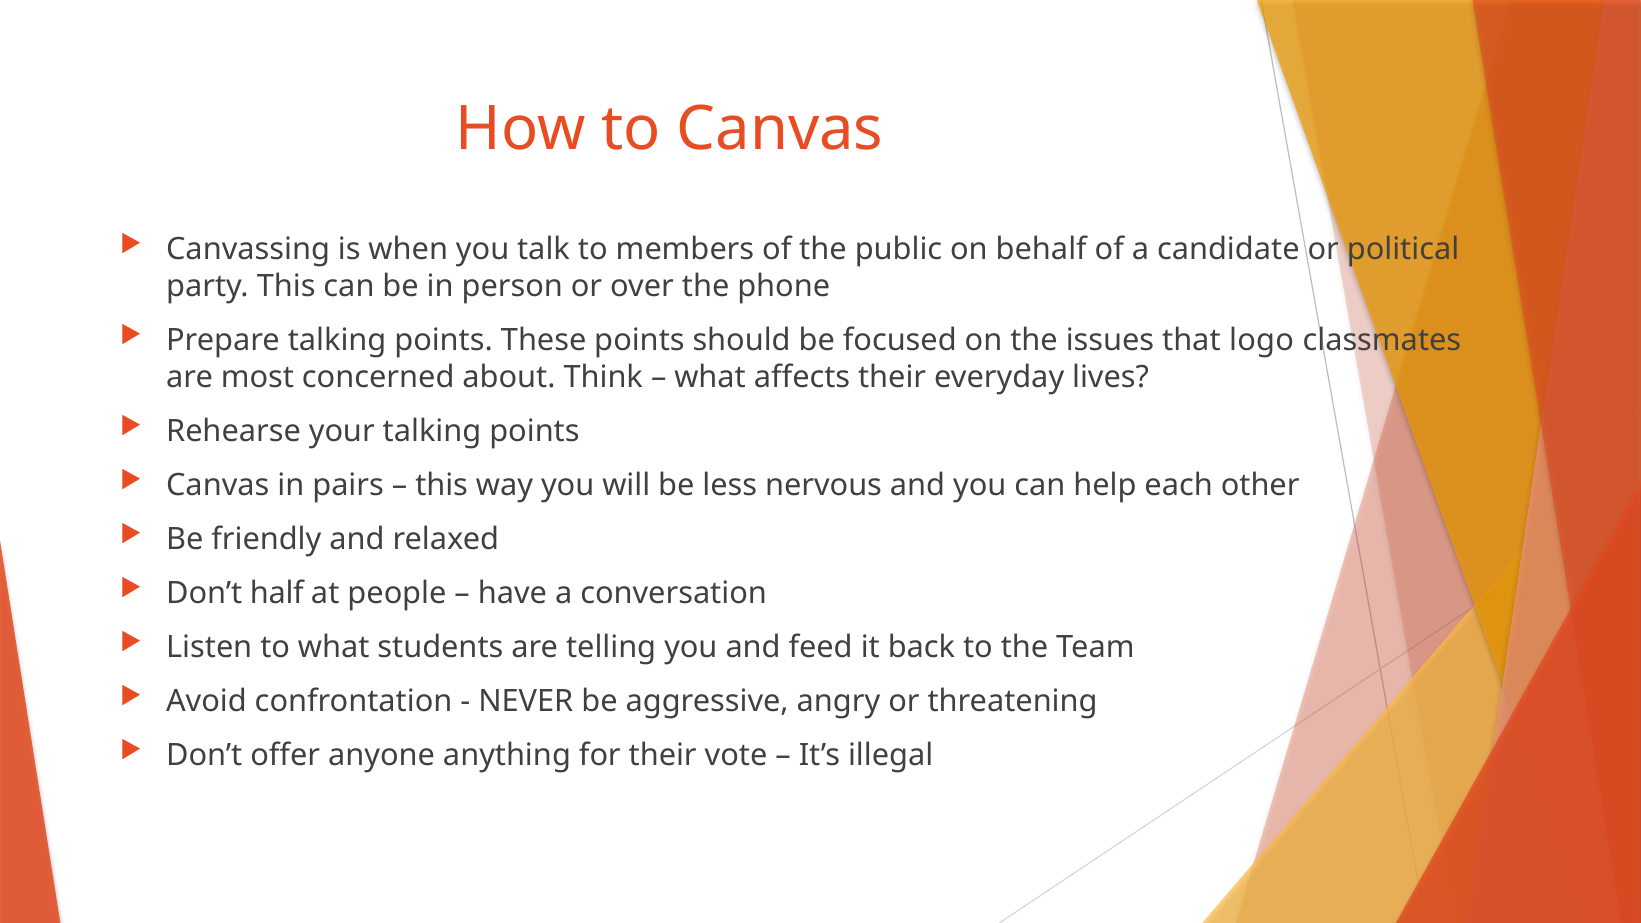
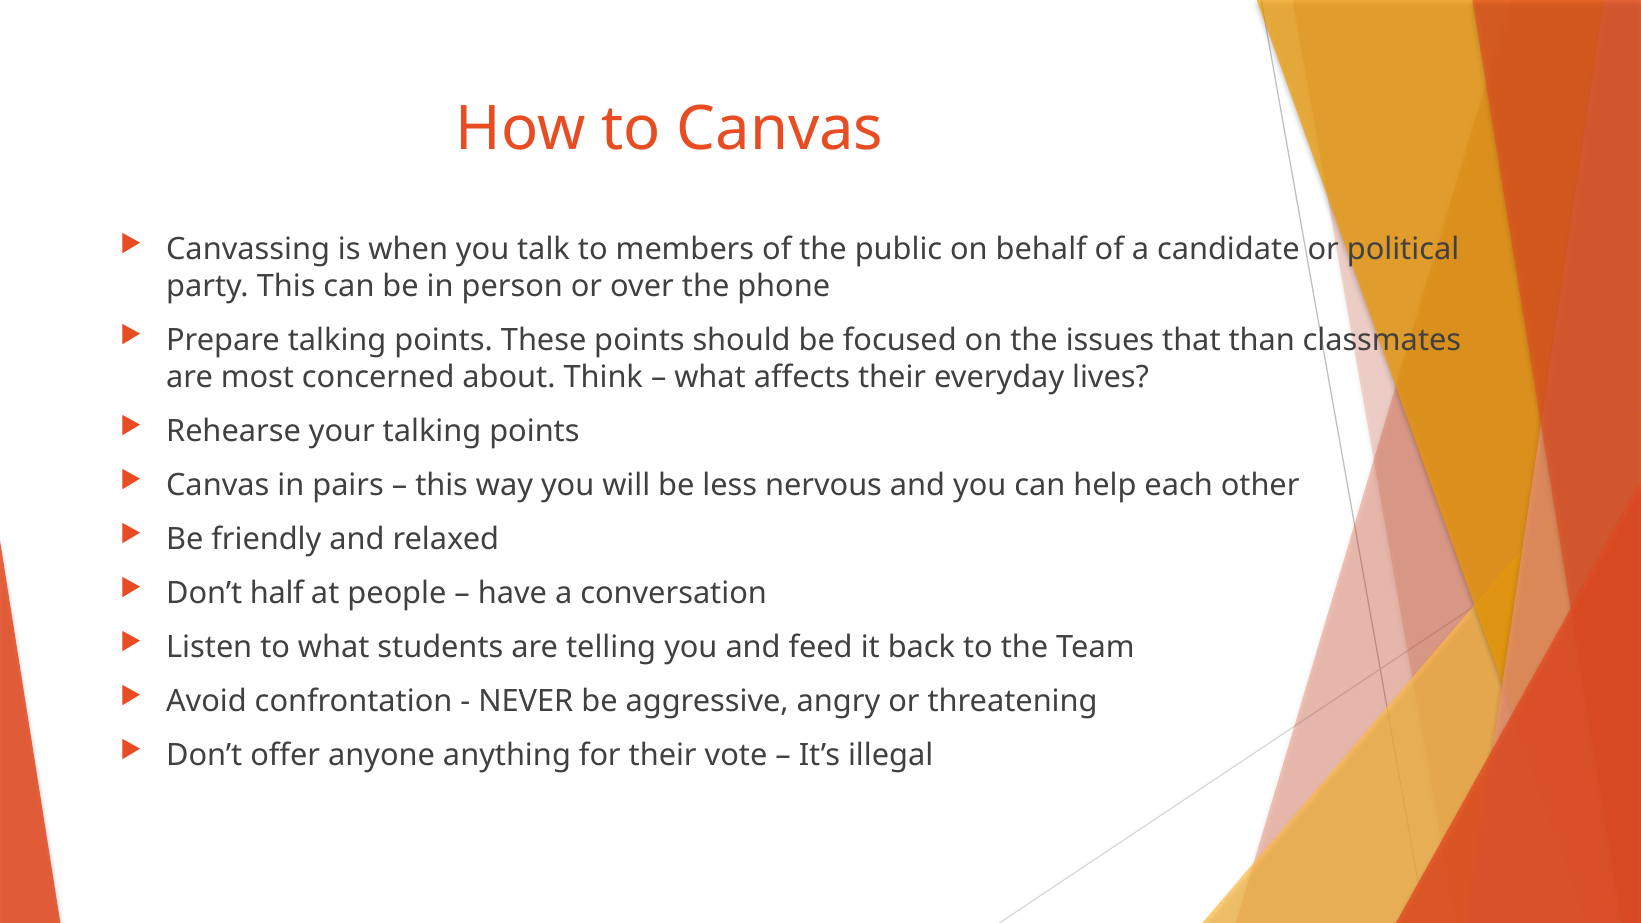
logo: logo -> than (1262, 340)
